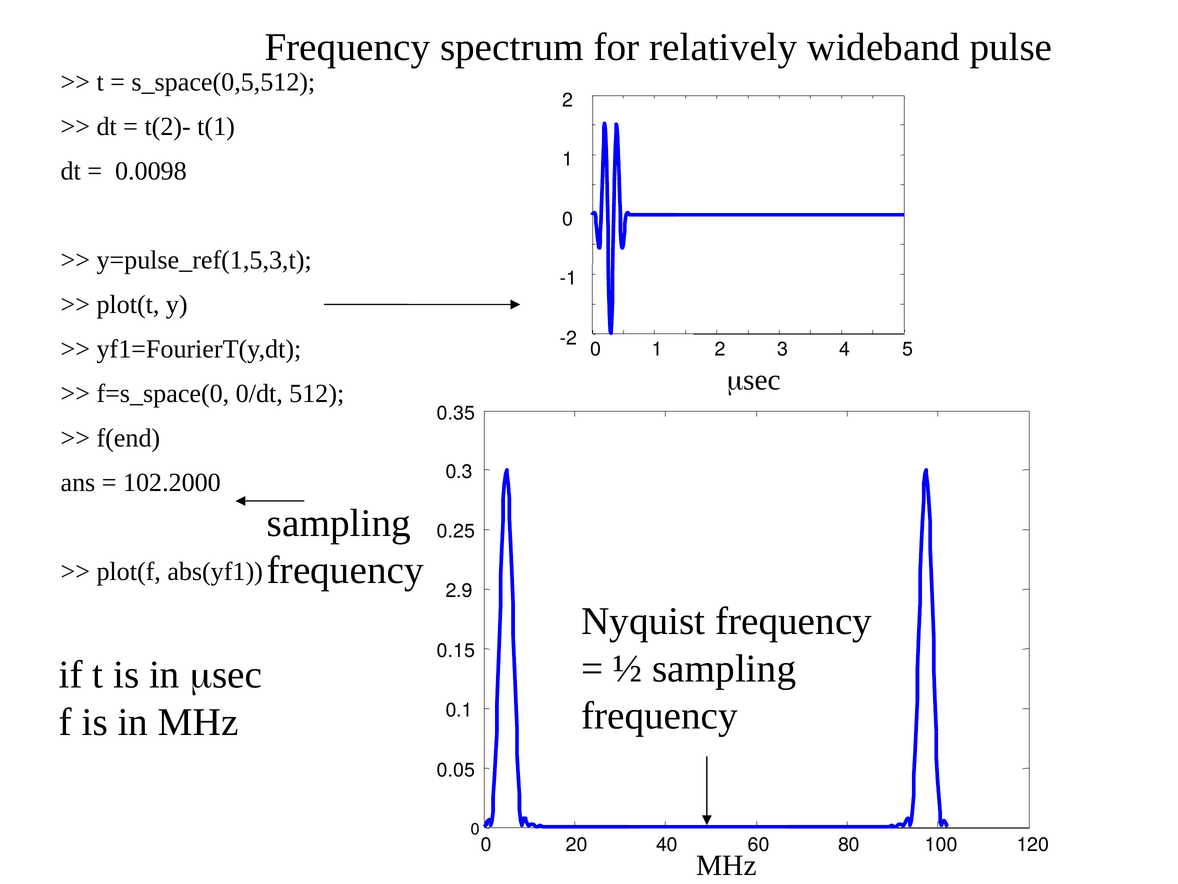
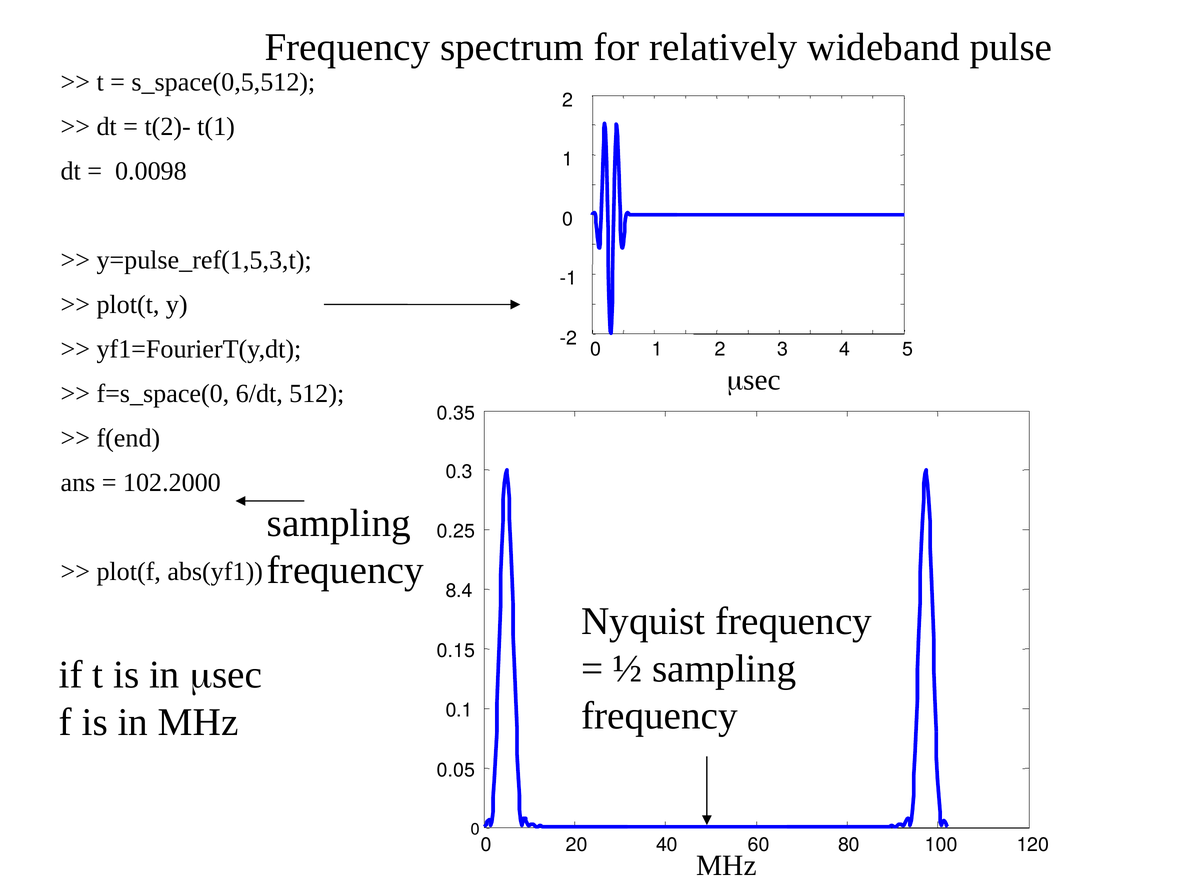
0/dt: 0/dt -> 6/dt (259, 394)
2.9: 2.9 -> 8.4 (459, 591)
